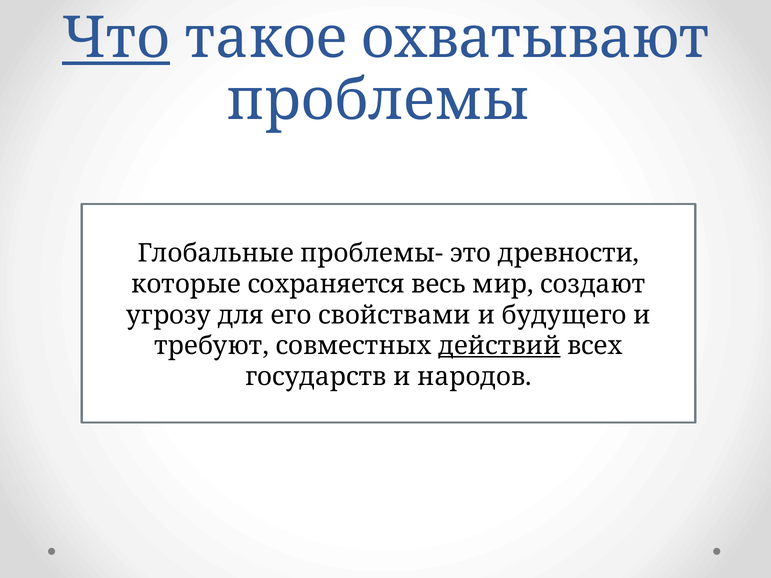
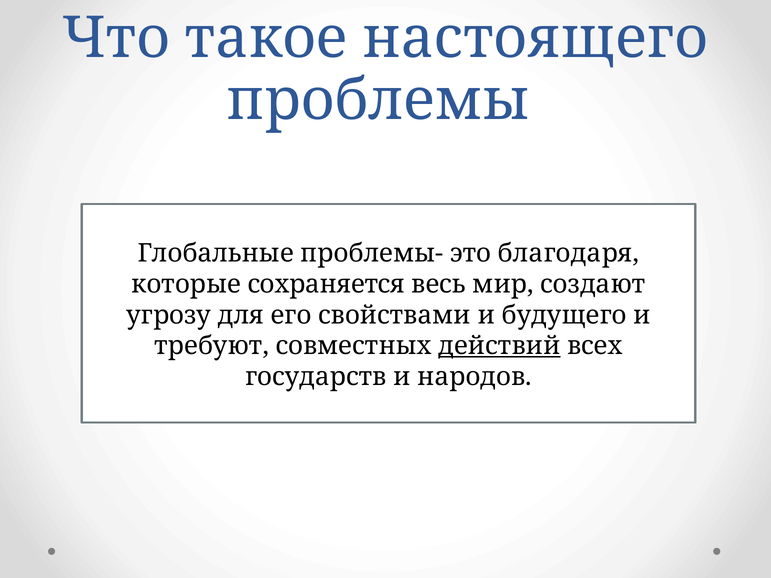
Что underline: present -> none (116, 38)
охватывают: охватывают -> настоящего (535, 38)
древности: древности -> благодаря (569, 254)
